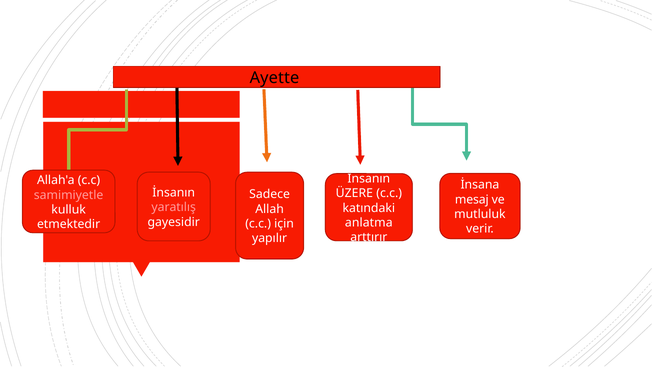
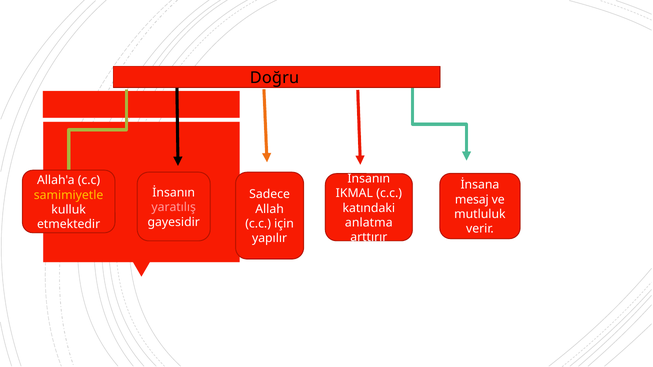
Ayette: Ayette -> Doğru (274, 78)
ÜZERE: ÜZERE -> IKMAL (354, 194)
samimiyetle colour: pink -> yellow (69, 195)
